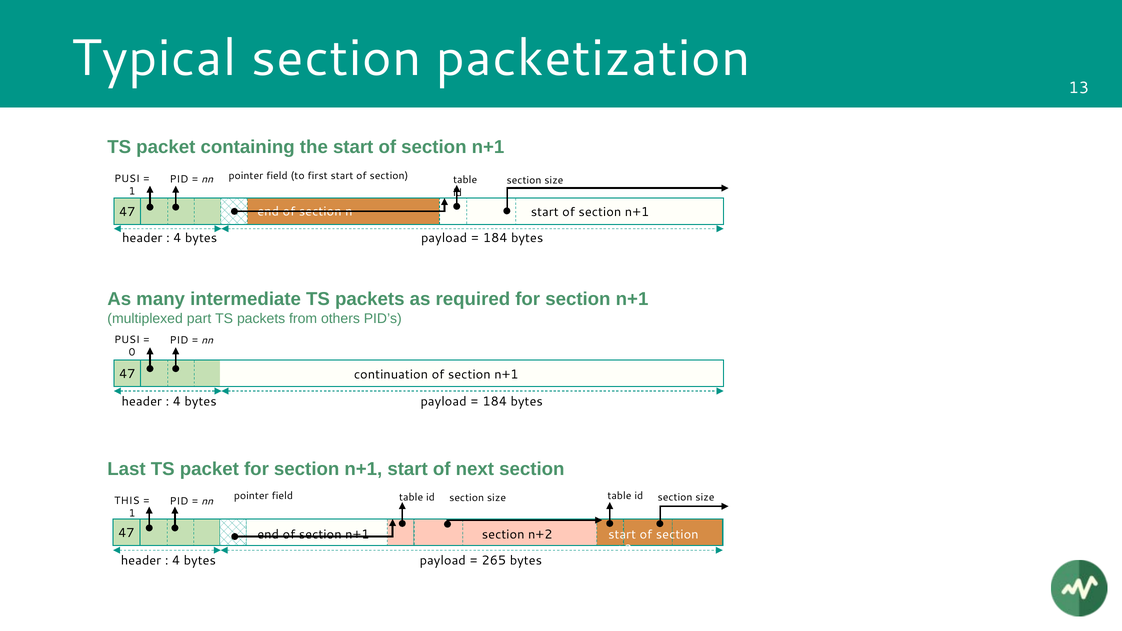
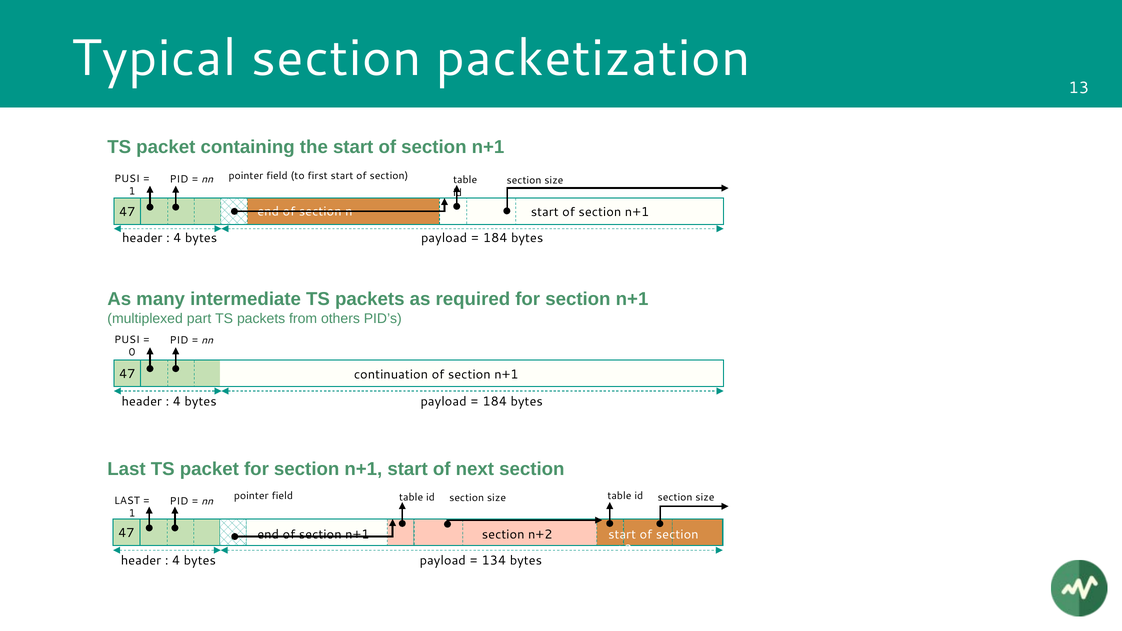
THIS: THIS -> LAST (127, 501)
265: 265 -> 134 (494, 561)
